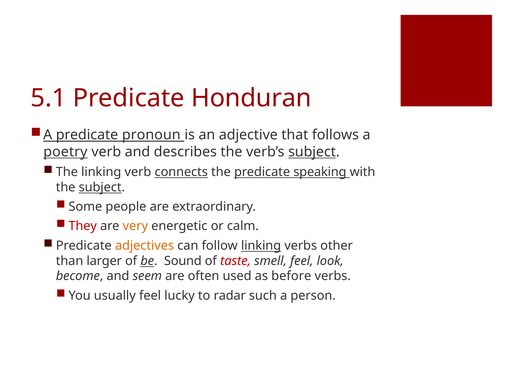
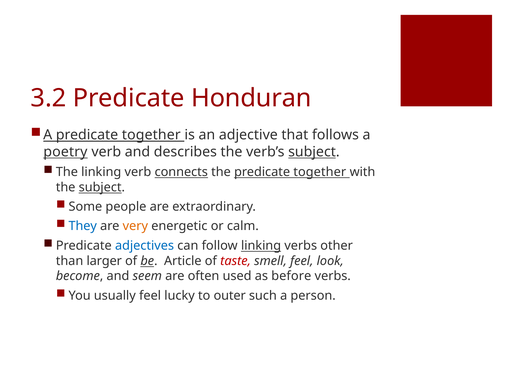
5.1: 5.1 -> 3.2 (48, 98)
A predicate pronoun: pronoun -> together (151, 135)
the predicate speaking: speaking -> together (320, 172)
They colour: red -> blue (83, 226)
adjectives colour: orange -> blue (145, 246)
Sound: Sound -> Article (183, 261)
radar: radar -> outer (230, 296)
